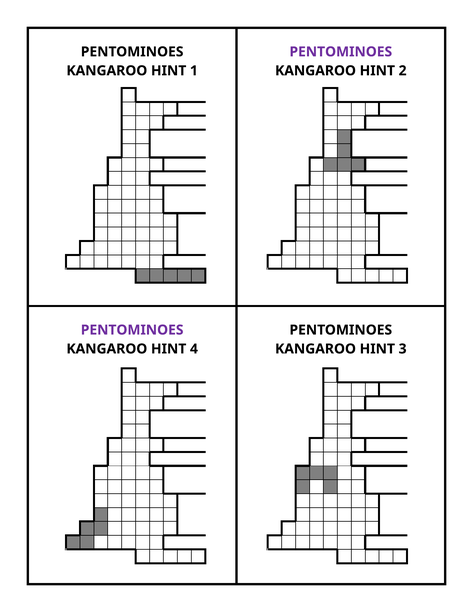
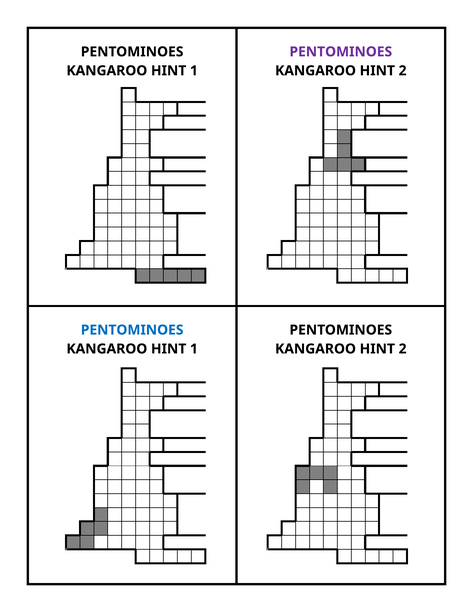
PENTOMINOES colour: purple -> blue (132, 330)
4: 4 -> 1 (194, 349)
3: 3 -> 2 (403, 349)
